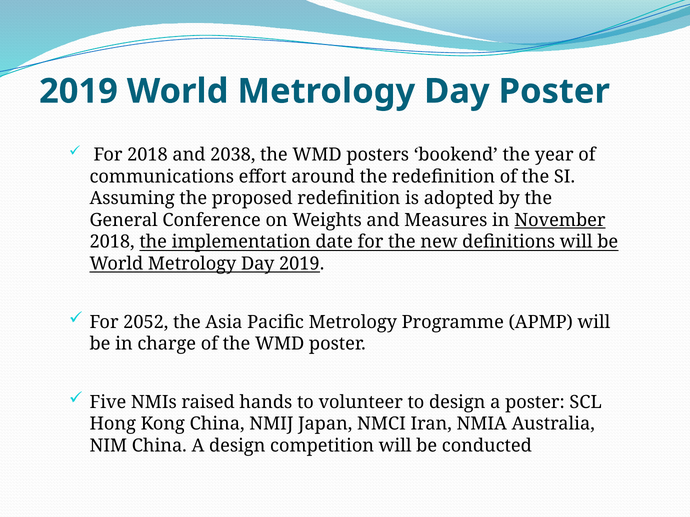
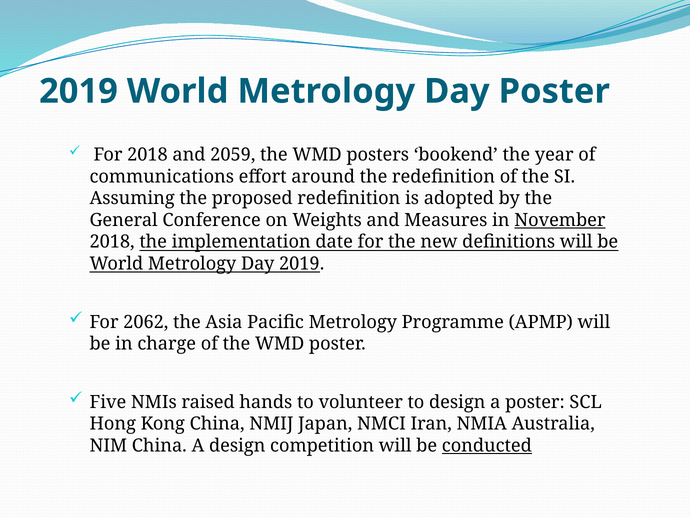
2038: 2038 -> 2059 (233, 155)
2052: 2052 -> 2062 (146, 322)
conducted underline: none -> present (487, 446)
